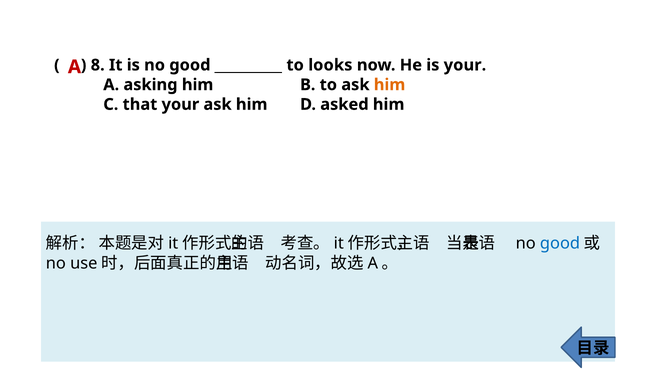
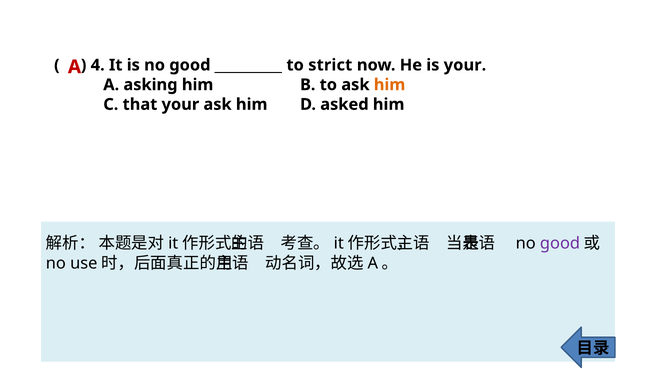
8: 8 -> 4 (98, 65)
looks: looks -> strict (330, 65)
good colour: blue -> purple (560, 244)
